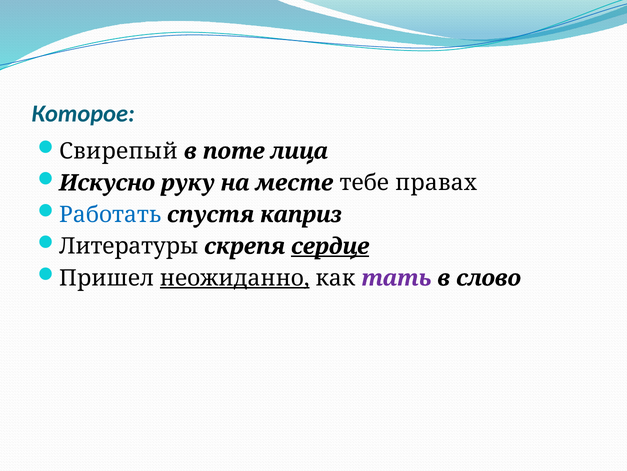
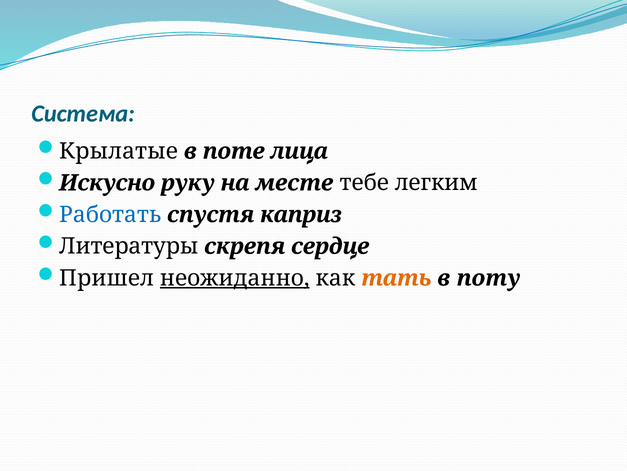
Которое: Которое -> Система (83, 114)
Свирепый: Свирепый -> Крылатые (119, 151)
правах: правах -> легким (436, 183)
сердце underline: present -> none (330, 246)
тать colour: purple -> orange (397, 278)
слово: слово -> поту (488, 278)
